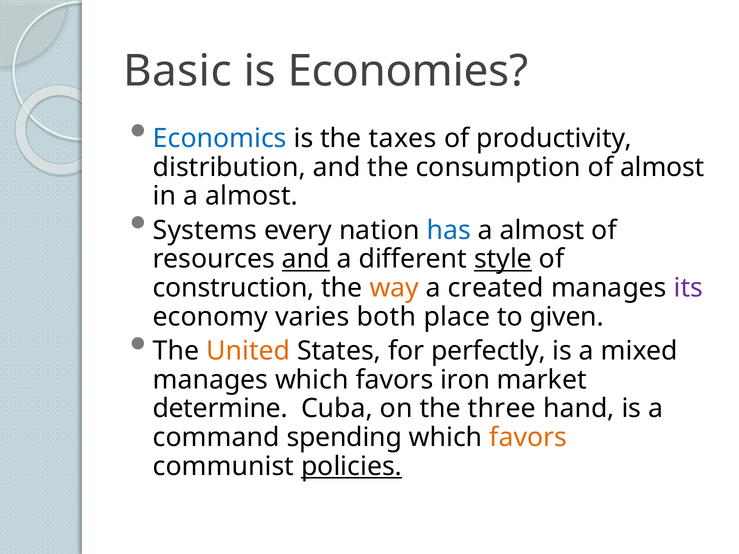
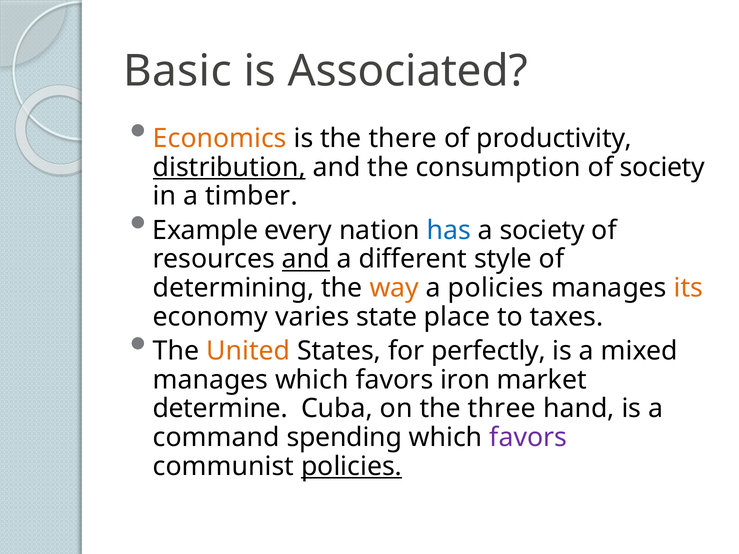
Economies: Economies -> Associated (408, 71)
Economics colour: blue -> orange (220, 139)
taxes: taxes -> there (403, 139)
distribution underline: none -> present (229, 167)
of almost: almost -> society (662, 167)
in a almost: almost -> timber (251, 196)
Systems: Systems -> Example (205, 230)
almost: almost -> society (542, 230)
style underline: present -> none (503, 259)
construction: construction -> determining (234, 288)
a created: created -> policies (496, 288)
its colour: purple -> orange (688, 288)
both: both -> state (387, 317)
given: given -> taxes (567, 317)
favors colour: orange -> purple (528, 438)
